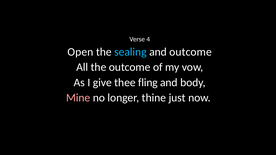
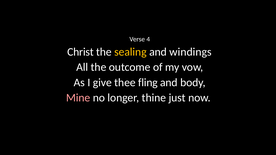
Open: Open -> Christ (81, 52)
sealing colour: light blue -> yellow (130, 52)
and outcome: outcome -> windings (191, 52)
